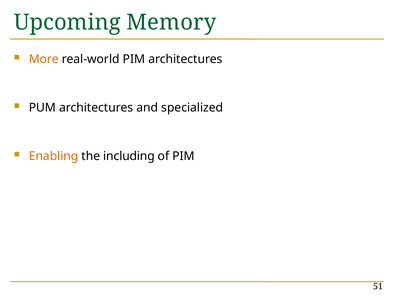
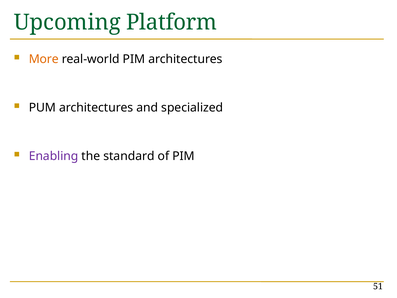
Memory: Memory -> Platform (172, 22)
Enabling colour: orange -> purple (54, 156)
including: including -> standard (129, 156)
